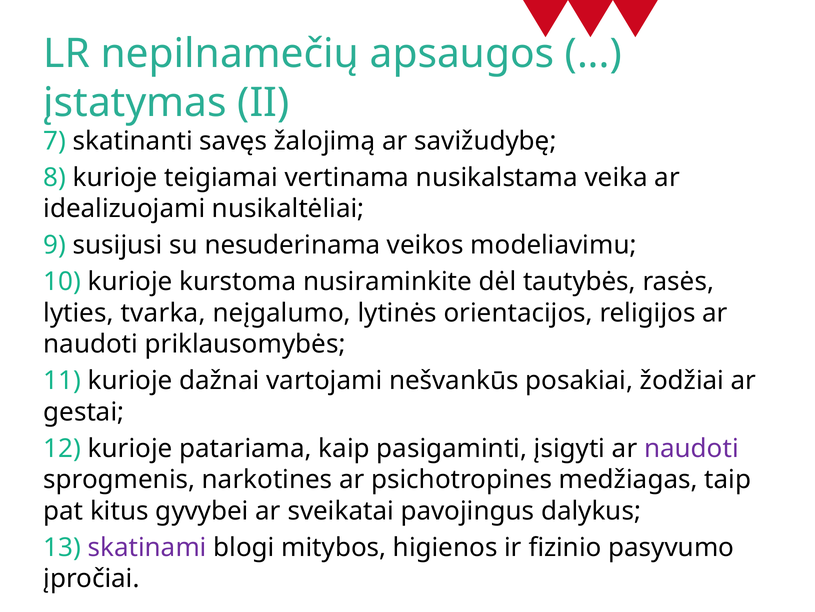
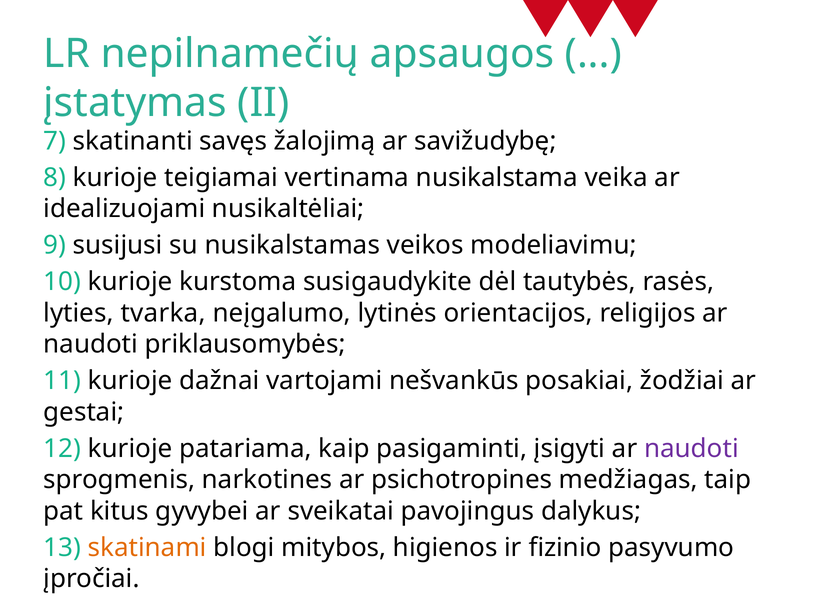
nesuderinama: nesuderinama -> nusikalstamas (292, 245)
nusiraminkite: nusiraminkite -> susigaudykite (388, 281)
skatinami colour: purple -> orange (147, 547)
